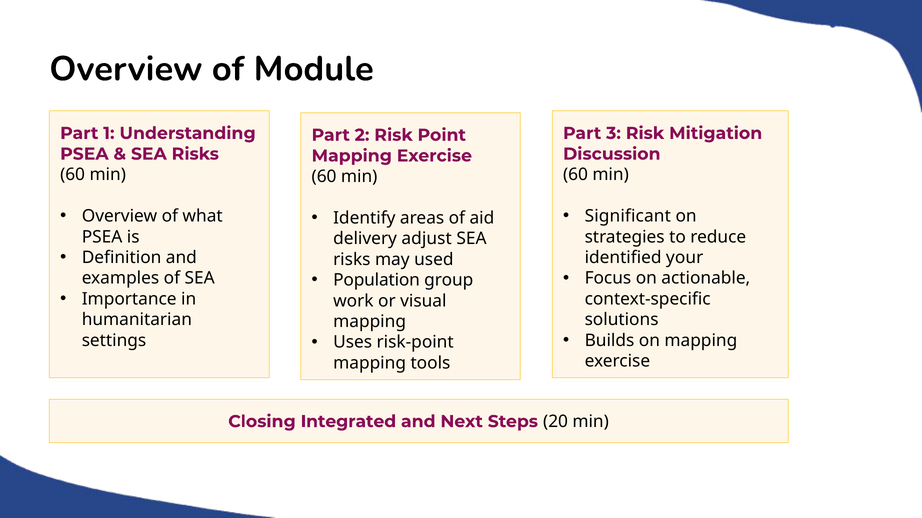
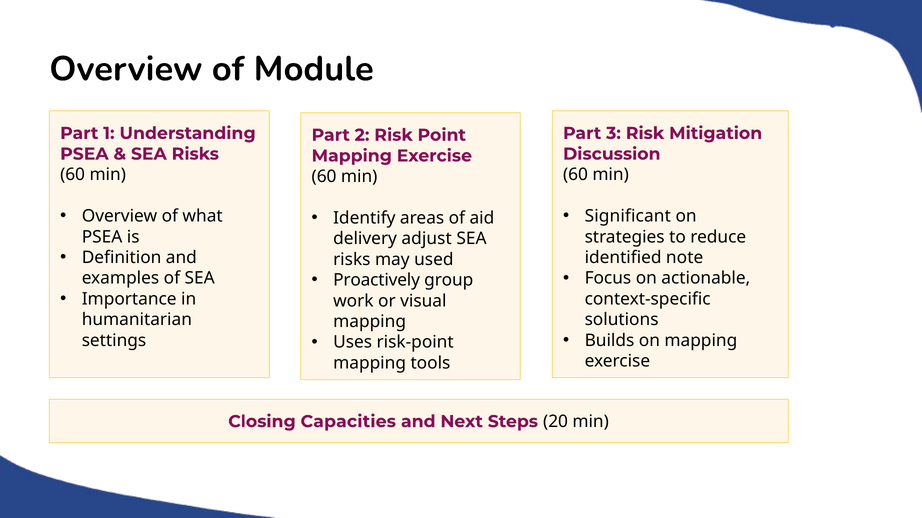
your: your -> note (685, 258)
Population: Population -> Proactively (377, 280)
Integrated: Integrated -> Capacities (348, 422)
